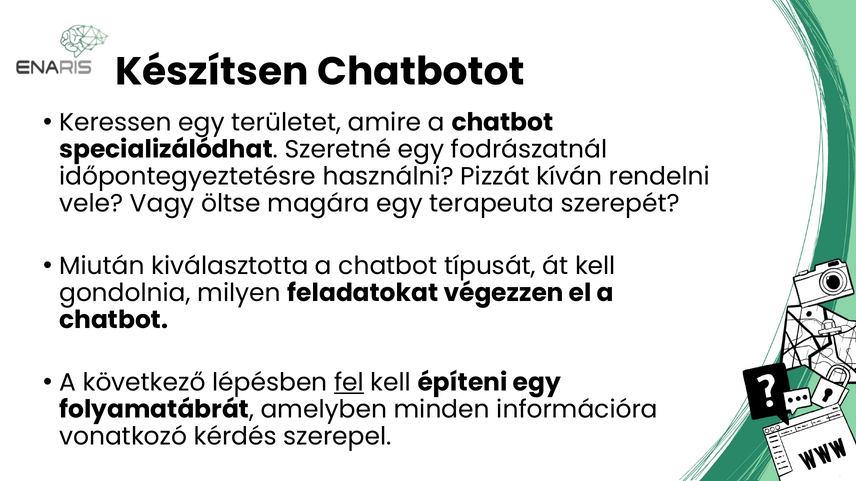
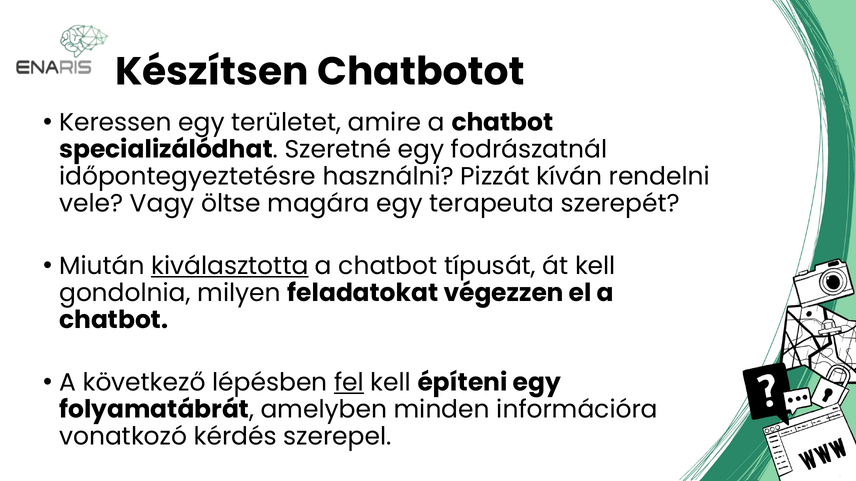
kiválasztotta underline: none -> present (230, 266)
